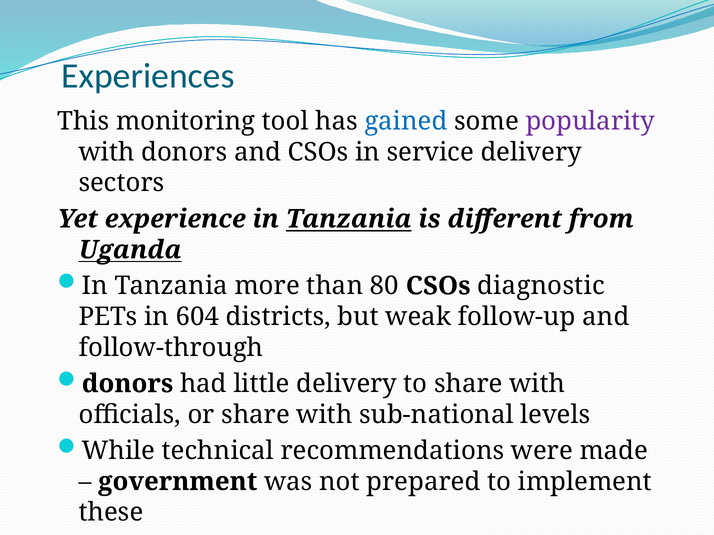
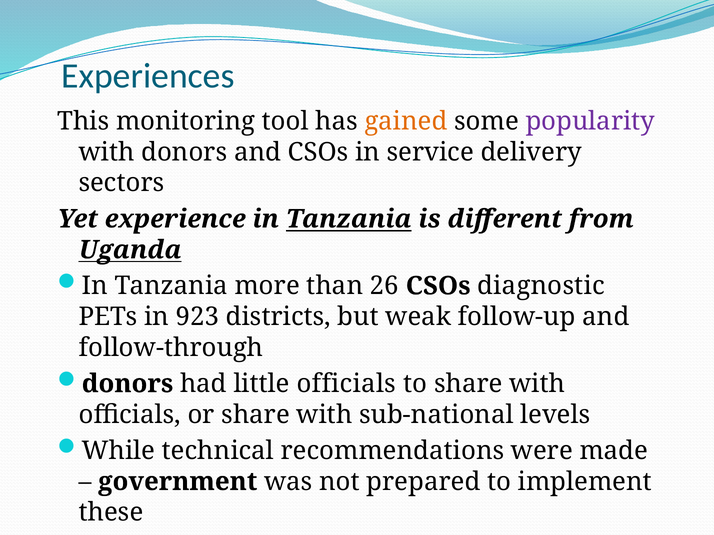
gained colour: blue -> orange (406, 121)
80: 80 -> 26 (384, 286)
604: 604 -> 923 (197, 317)
little delivery: delivery -> officials (346, 384)
